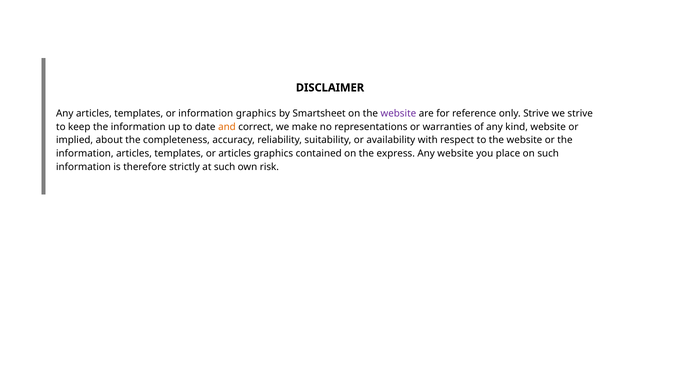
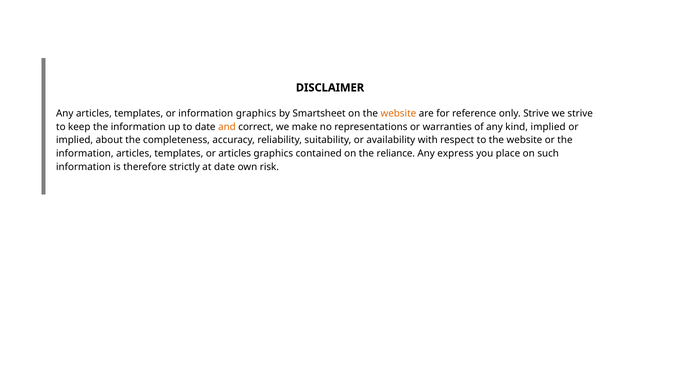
website colour: purple -> orange (398, 113)
kind website: website -> implied (548, 127)
express: express -> reliance (396, 153)
Any website: website -> express (455, 153)
at such: such -> date (225, 167)
